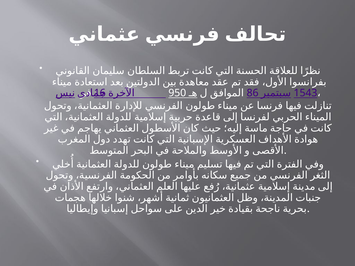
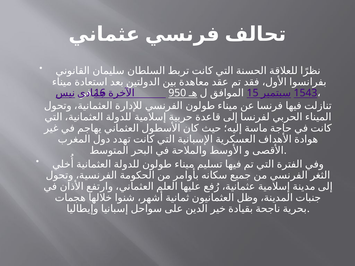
86: 86 -> 15 (253, 93)
